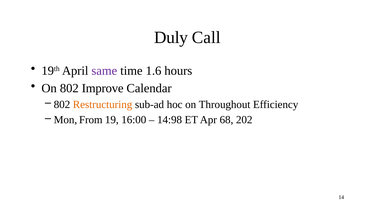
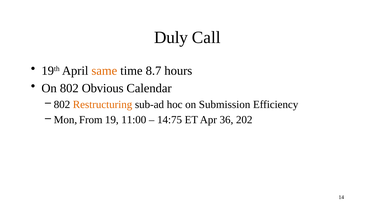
same colour: purple -> orange (104, 71)
1.6: 1.6 -> 8.7 (154, 71)
Improve: Improve -> Obvious (103, 88)
Throughout: Throughout -> Submission (225, 104)
16:00: 16:00 -> 11:00 (134, 120)
14:98: 14:98 -> 14:75 (170, 120)
68: 68 -> 36 (226, 120)
